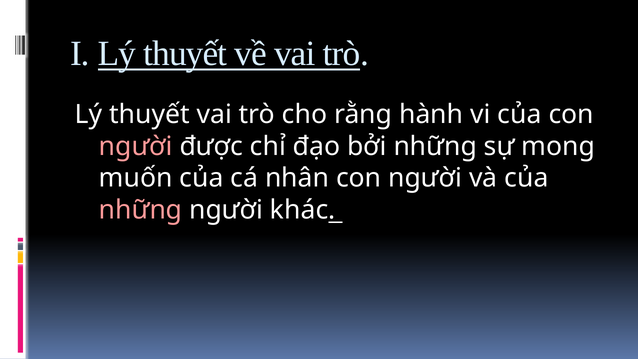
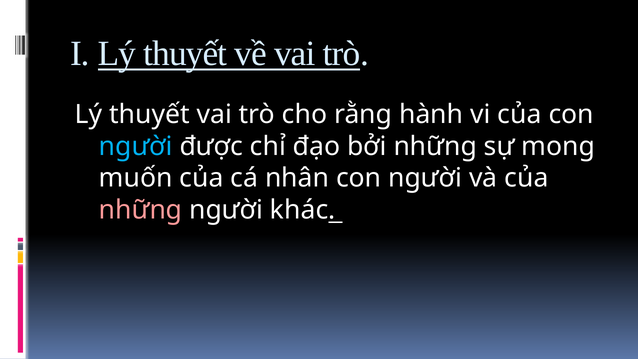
người colour: pink -> light blue (136, 146)
